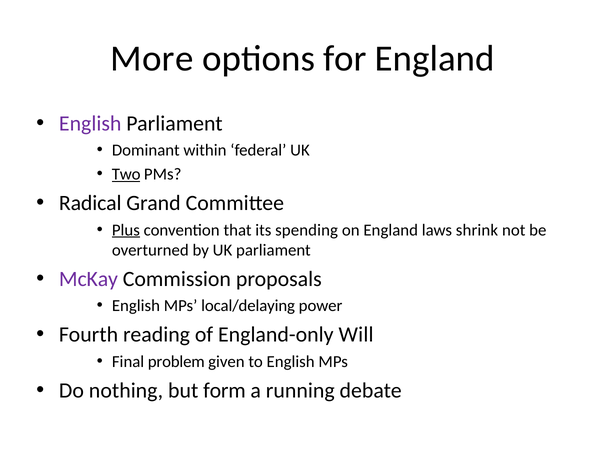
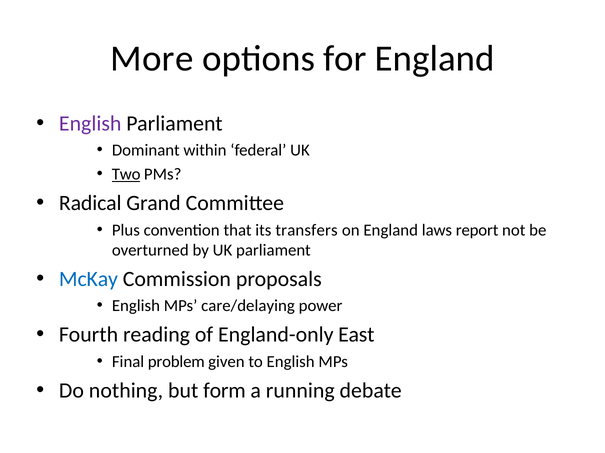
Plus underline: present -> none (126, 230)
spending: spending -> transfers (307, 230)
shrink: shrink -> report (477, 230)
McKay colour: purple -> blue (88, 279)
local/delaying: local/delaying -> care/delaying (248, 306)
Will: Will -> East (356, 335)
